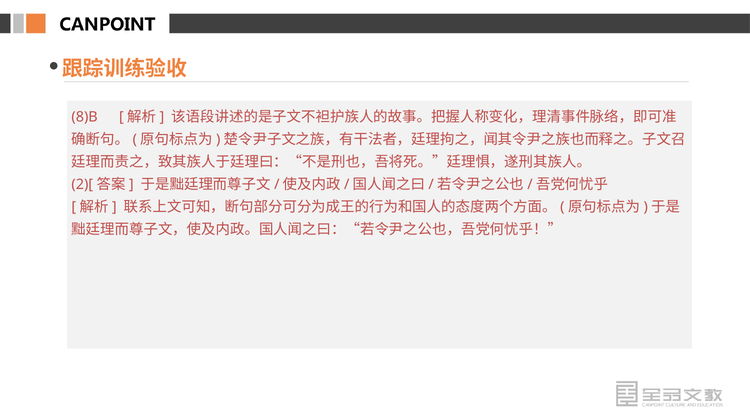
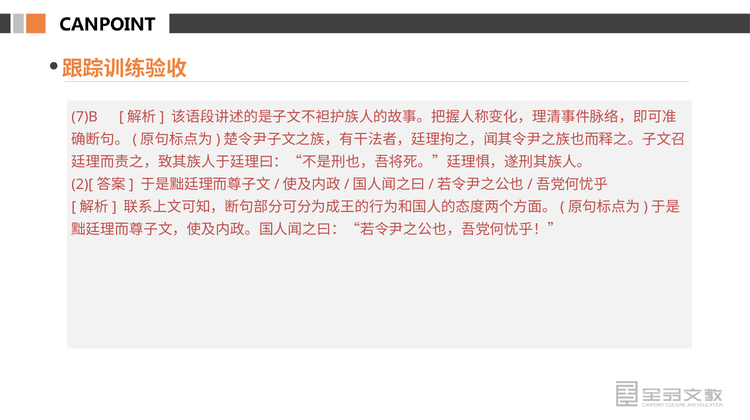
8)B: 8)B -> 7)B (85, 117)
